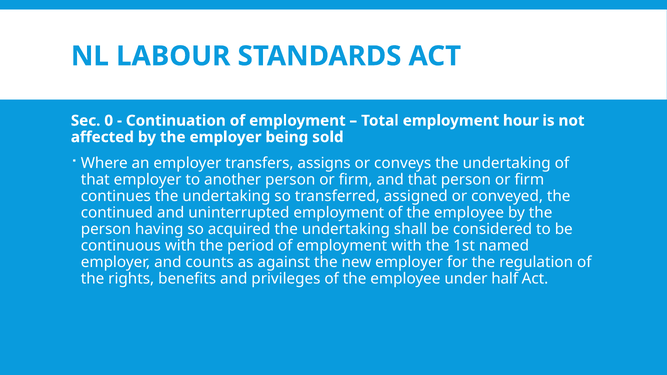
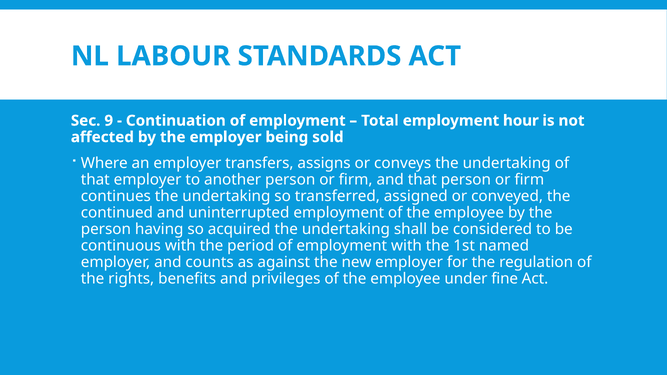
0: 0 -> 9 (109, 121)
half: half -> fine (505, 279)
